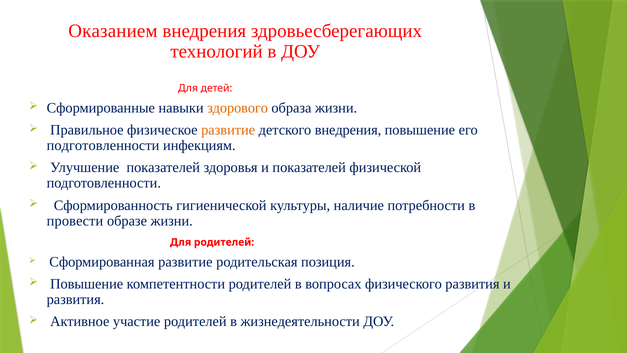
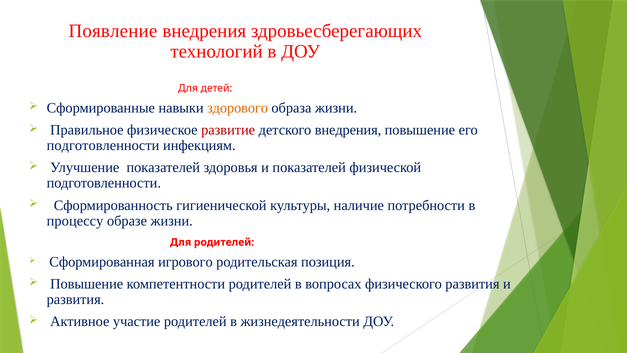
Оказанием: Оказанием -> Появление (113, 31)
развитие colour: orange -> red (228, 130)
провести: провести -> процессу (75, 221)
Сформированная развитие: развитие -> игрового (185, 262)
